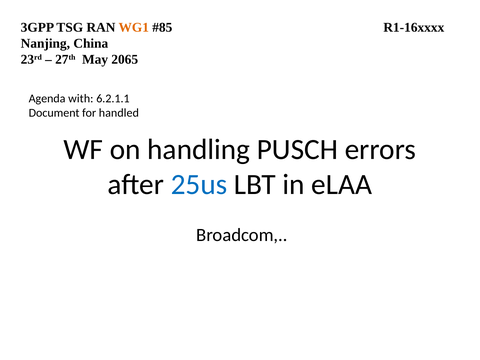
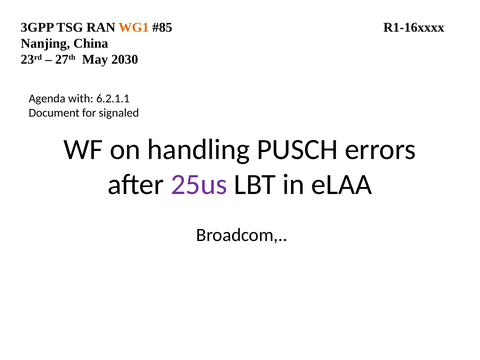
2065: 2065 -> 2030 (125, 60)
handled: handled -> signaled (119, 113)
25us colour: blue -> purple (199, 185)
